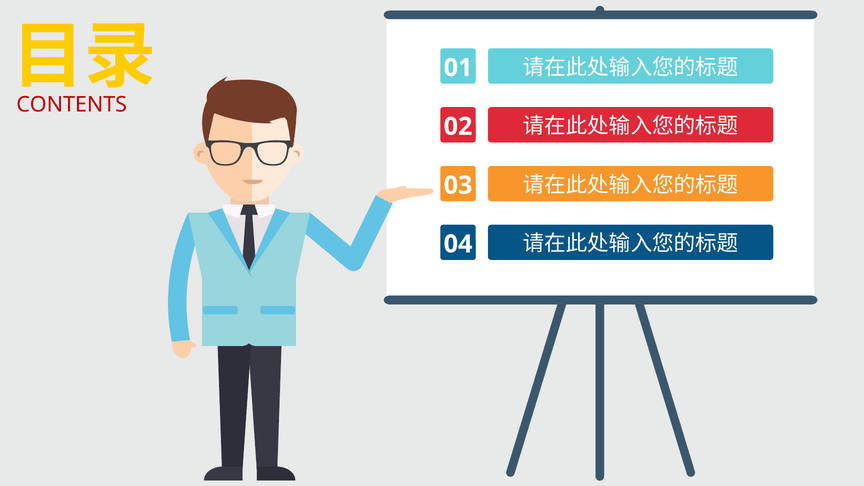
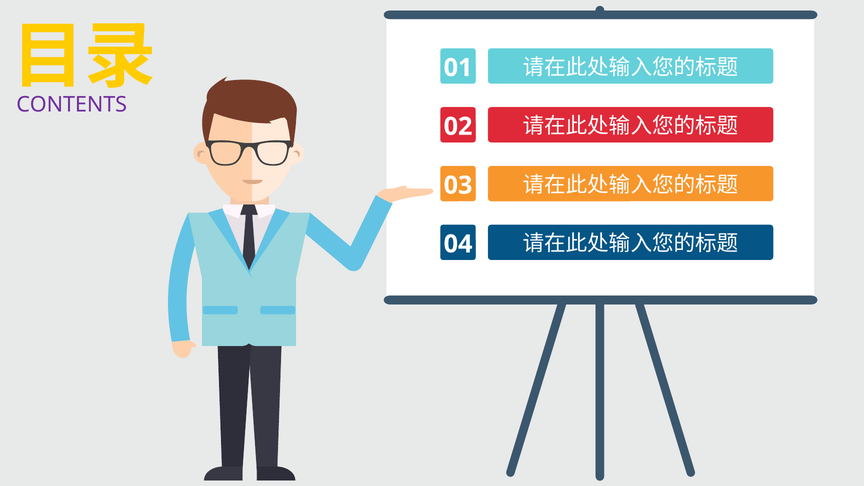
CONTENTS colour: red -> purple (72, 105)
